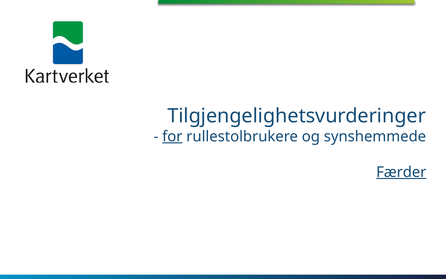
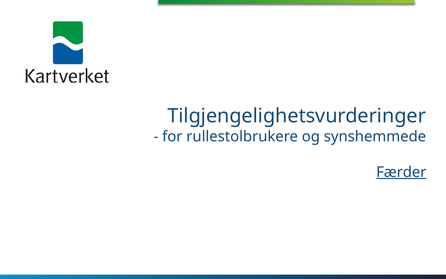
for underline: present -> none (172, 136)
